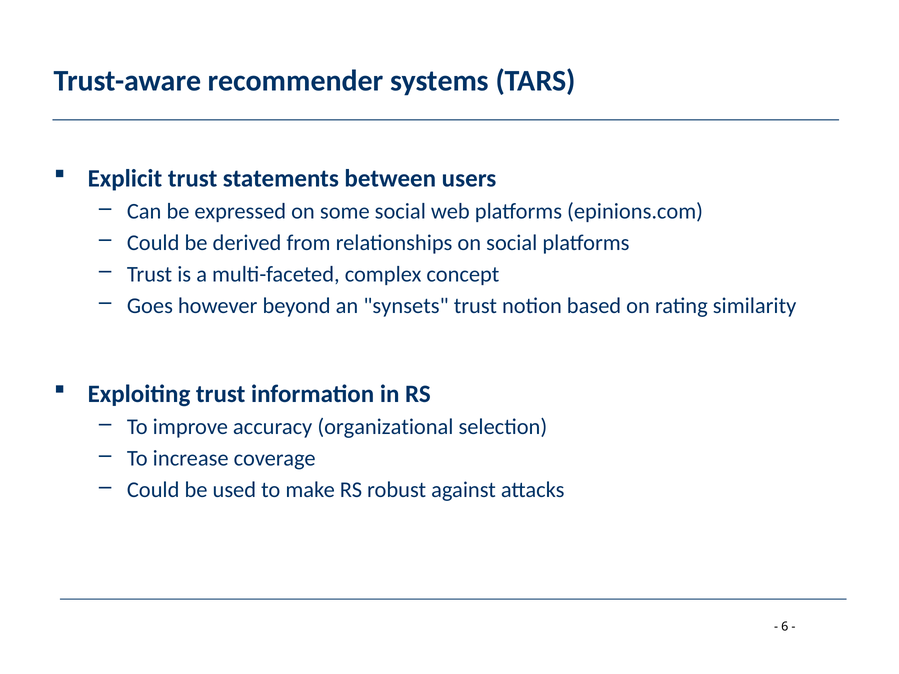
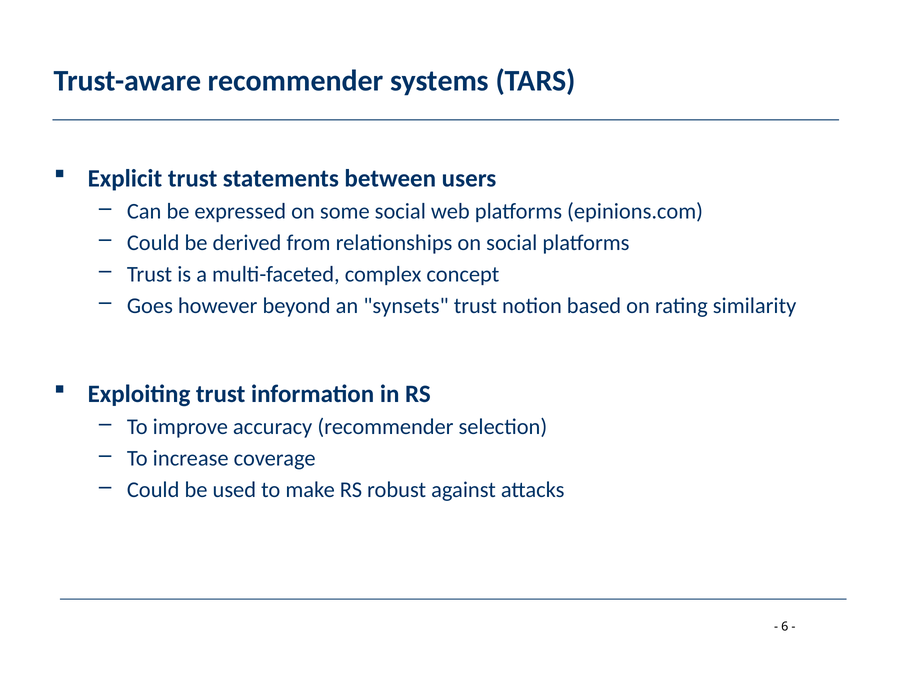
accuracy organizational: organizational -> recommender (385, 427)
